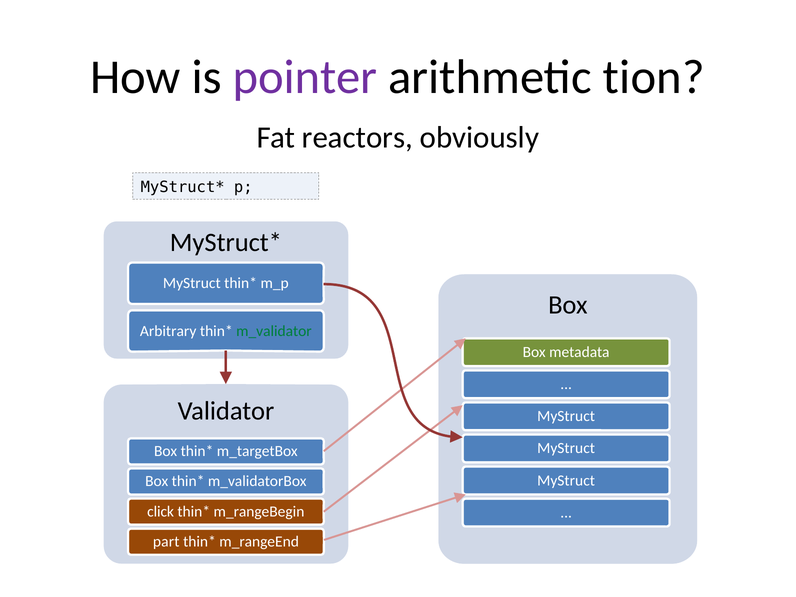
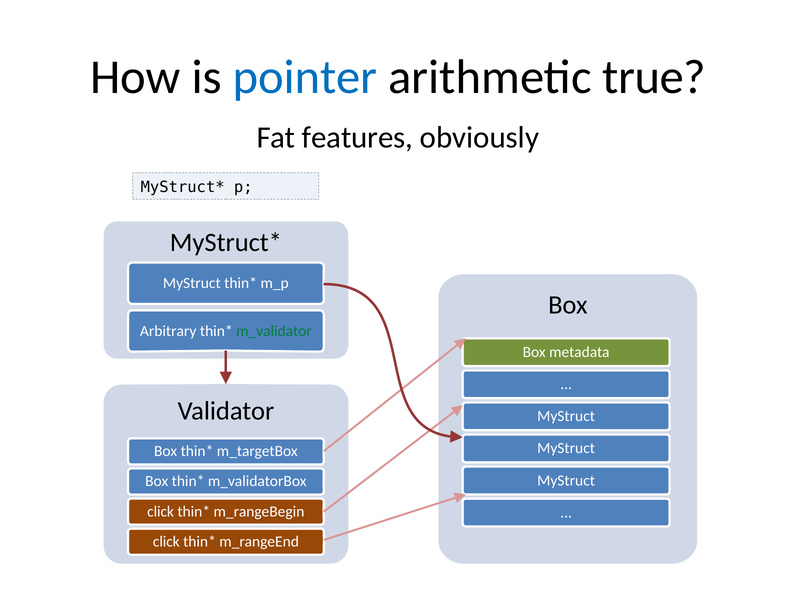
pointer colour: purple -> blue (305, 77)
tion: tion -> true (654, 77)
reactors: reactors -> features (357, 137)
part: part -> click (166, 542)
